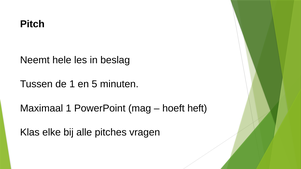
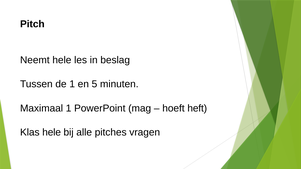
Klas elke: elke -> hele (52, 133)
